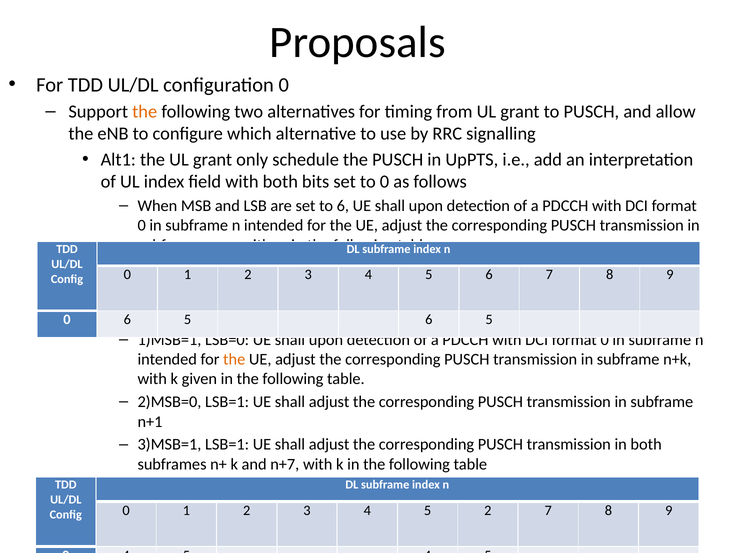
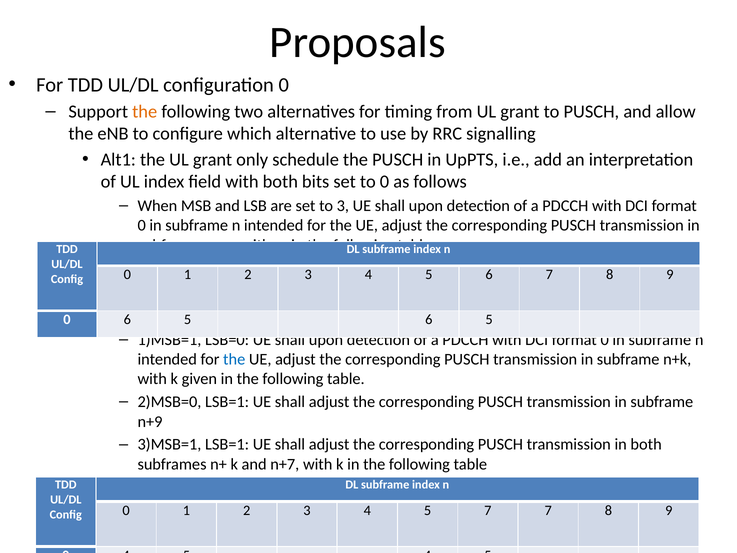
to 6: 6 -> 3 (343, 206)
the colour: orange -> blue (234, 359)
n+1: n+1 -> n+9 (150, 421)
5 2: 2 -> 7 (488, 510)
